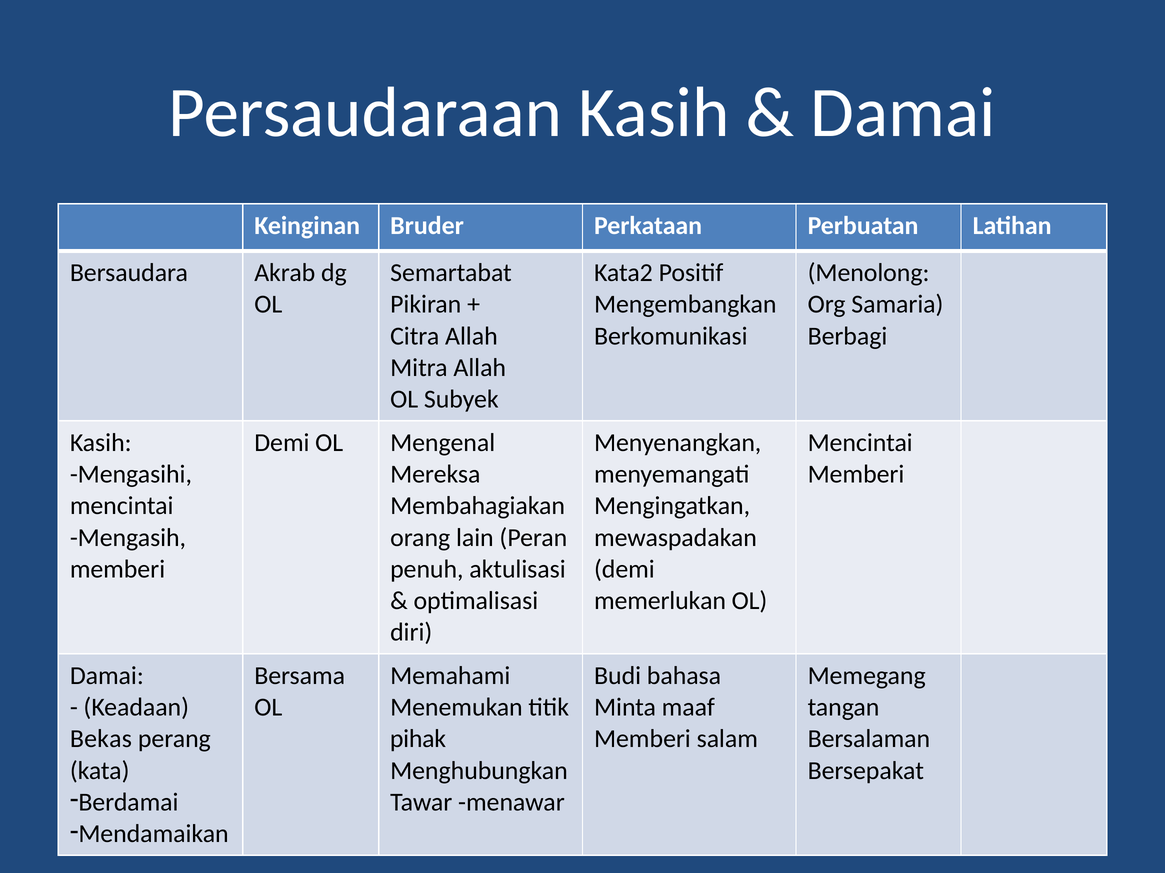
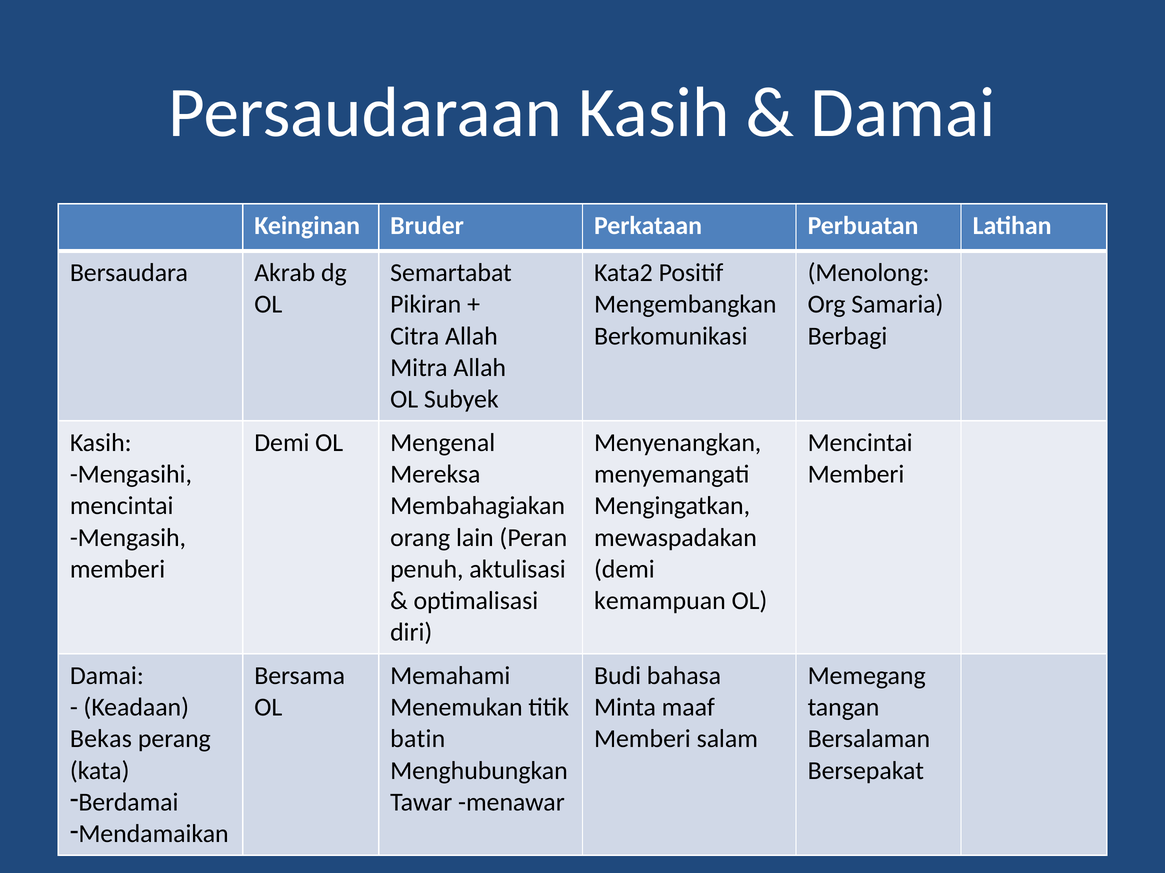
memerlukan: memerlukan -> kemampuan (660, 601)
pihak: pihak -> batin (418, 740)
